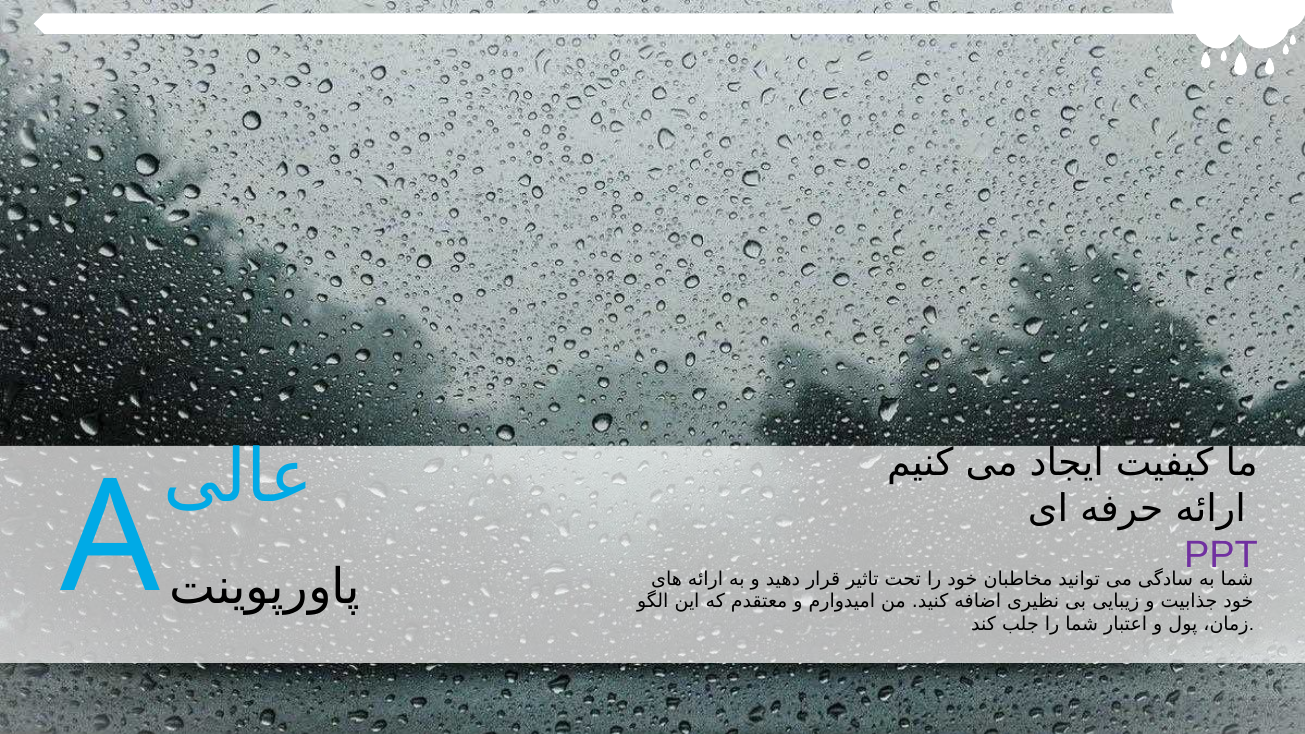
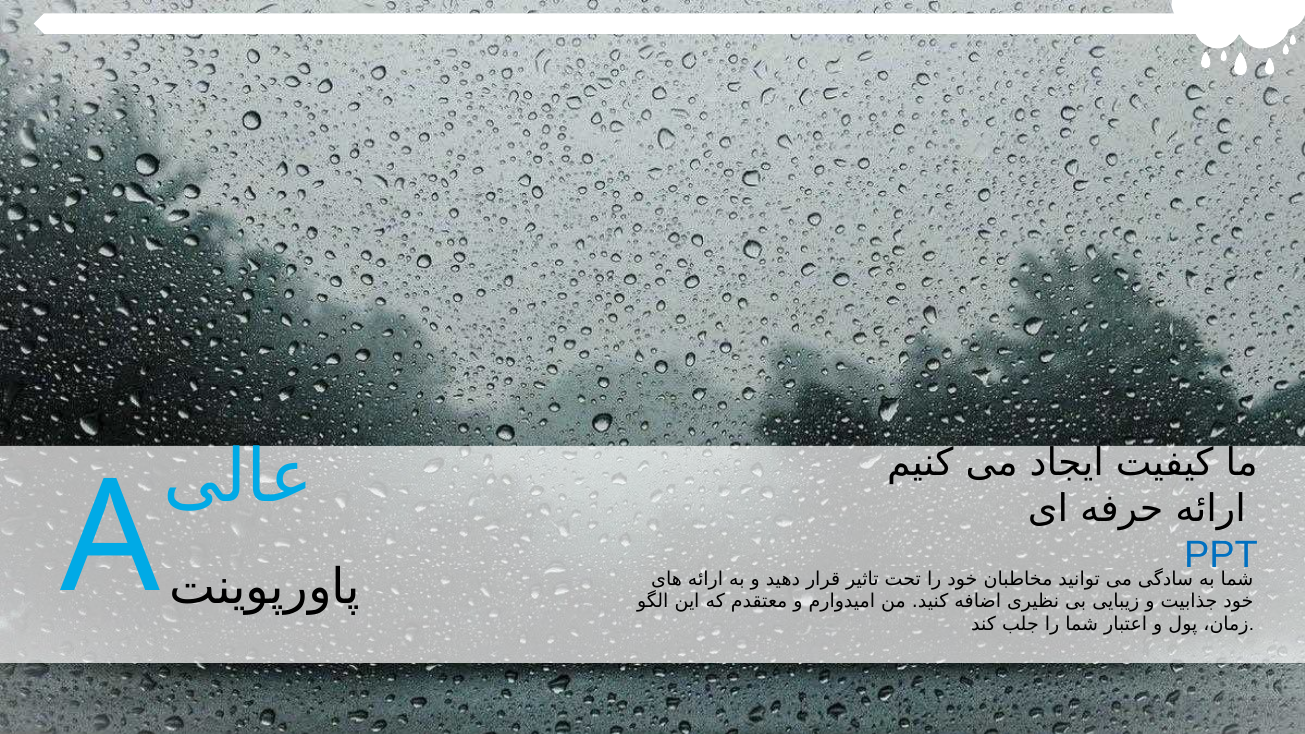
PPT colour: purple -> blue (1221, 555)
